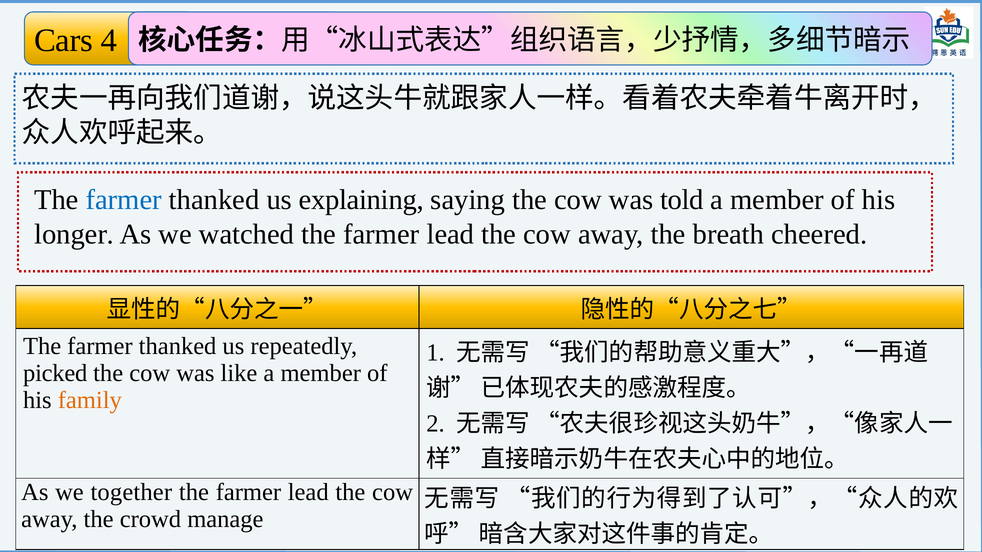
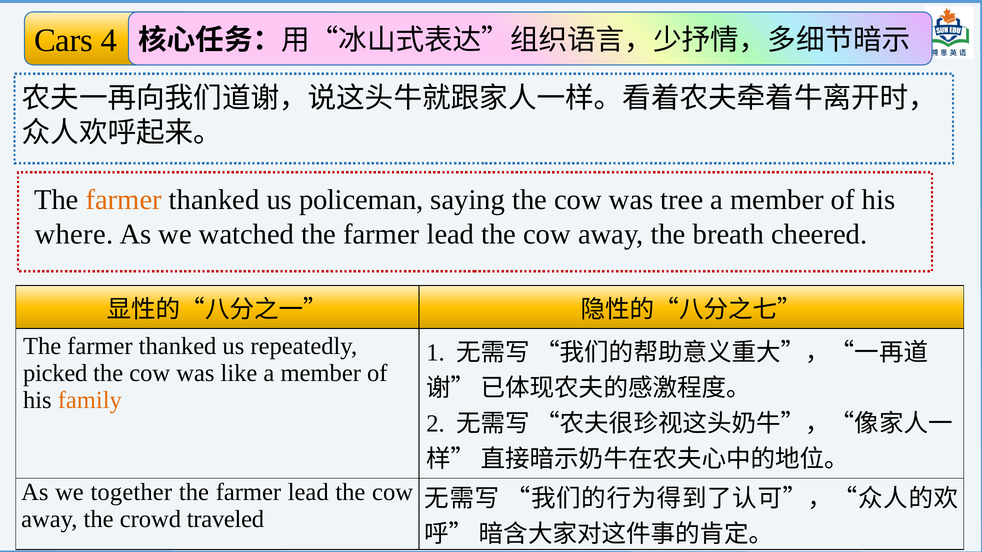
farmer colour: blue -> orange (124, 200)
explaining: explaining -> policeman (361, 200)
told: told -> tree (682, 200)
longer: longer -> where (74, 234)
manage: manage -> traveled (225, 520)
